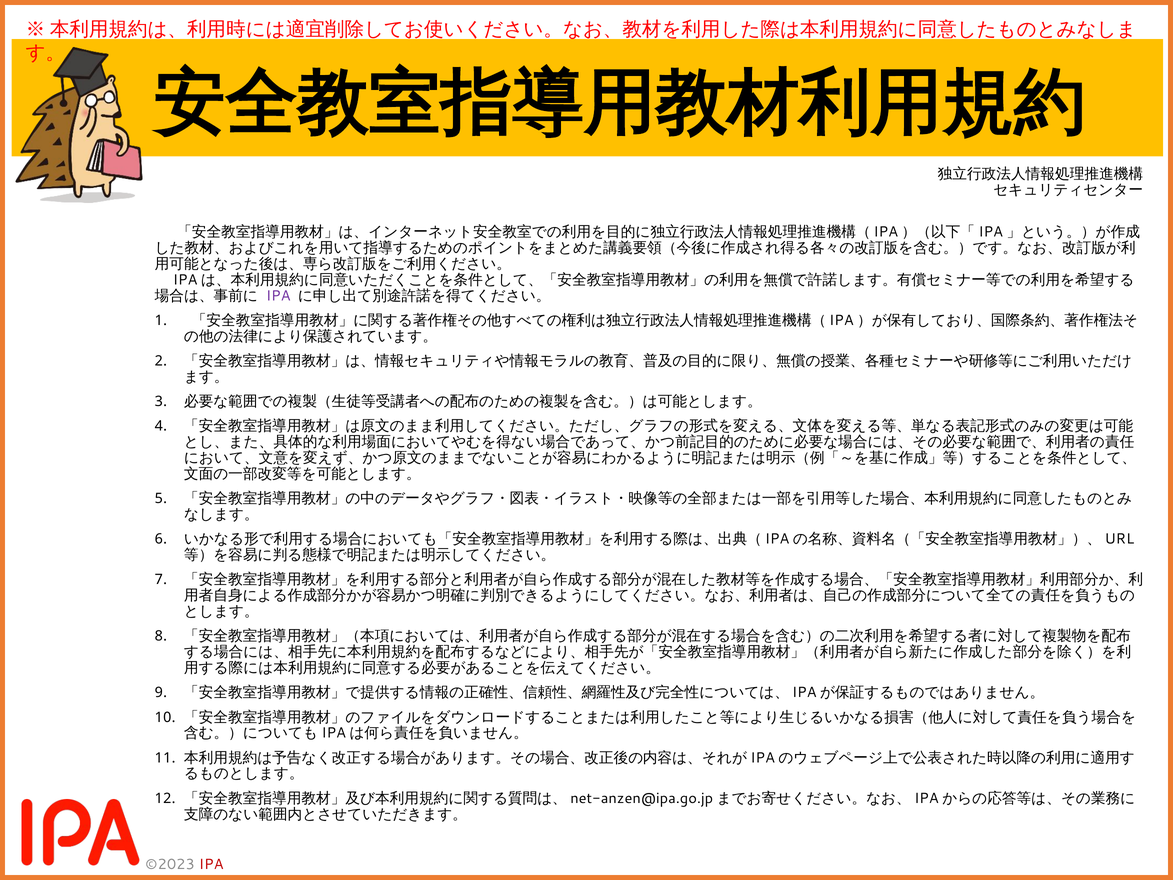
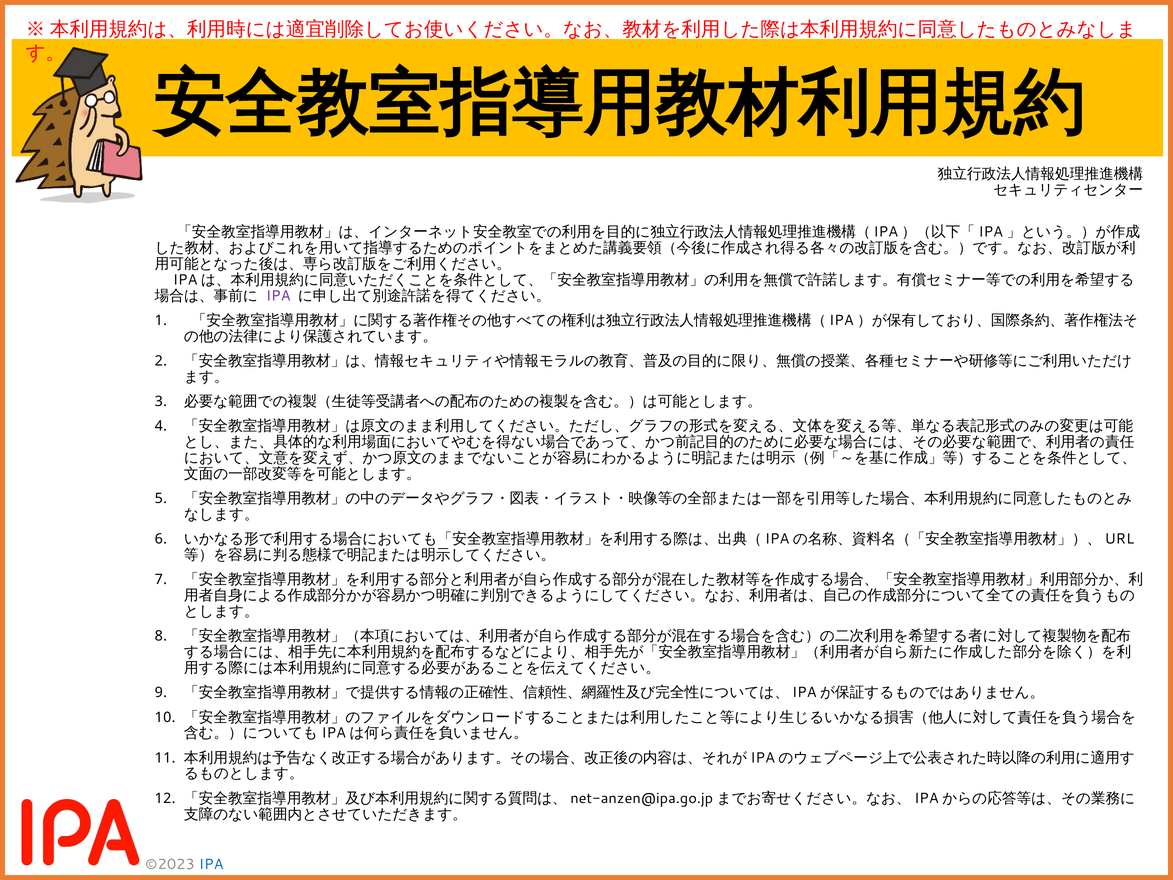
IPA colour: red -> blue (211, 864)
